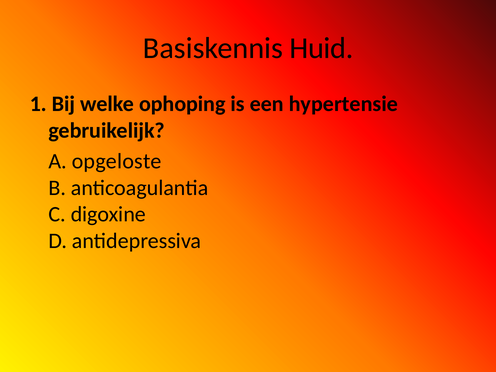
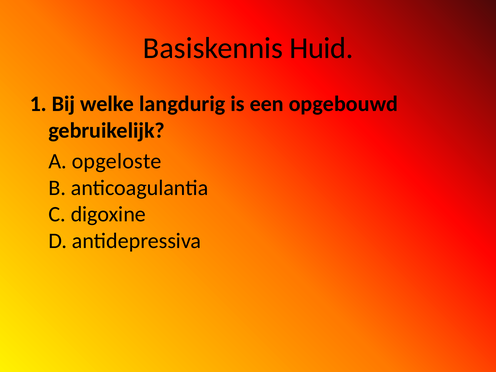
ophoping: ophoping -> langdurig (182, 104)
hypertensie: hypertensie -> opgebouwd (343, 104)
